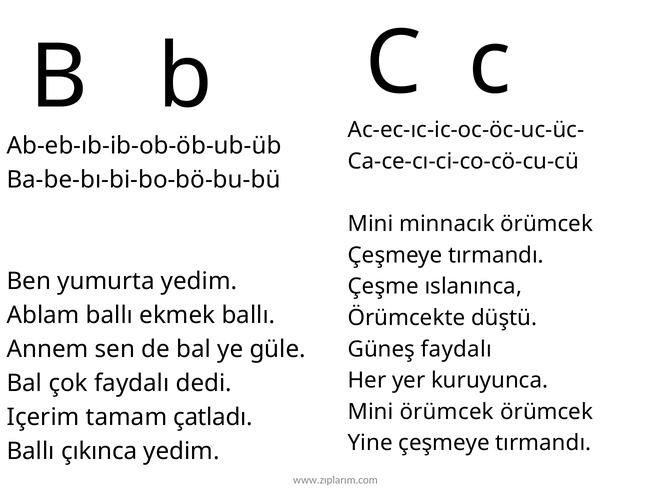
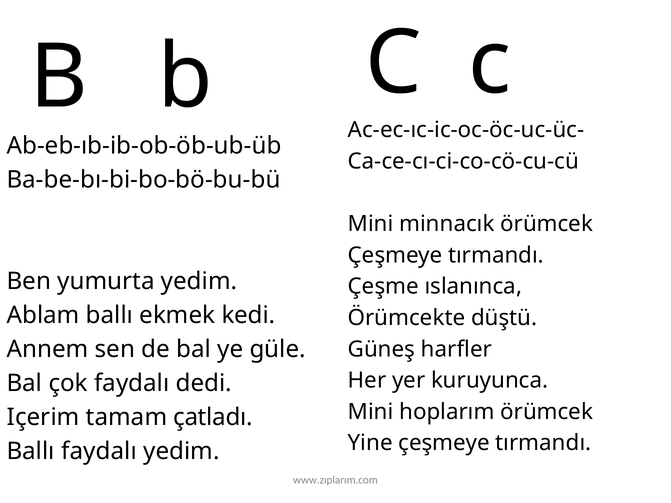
ekmek ballı: ballı -> kedi (249, 316)
Güneş faydalı: faydalı -> harfler (456, 349)
Mini örümcek: örümcek -> hoplarım (447, 412)
Ballı çıkınca: çıkınca -> faydalı (99, 451)
